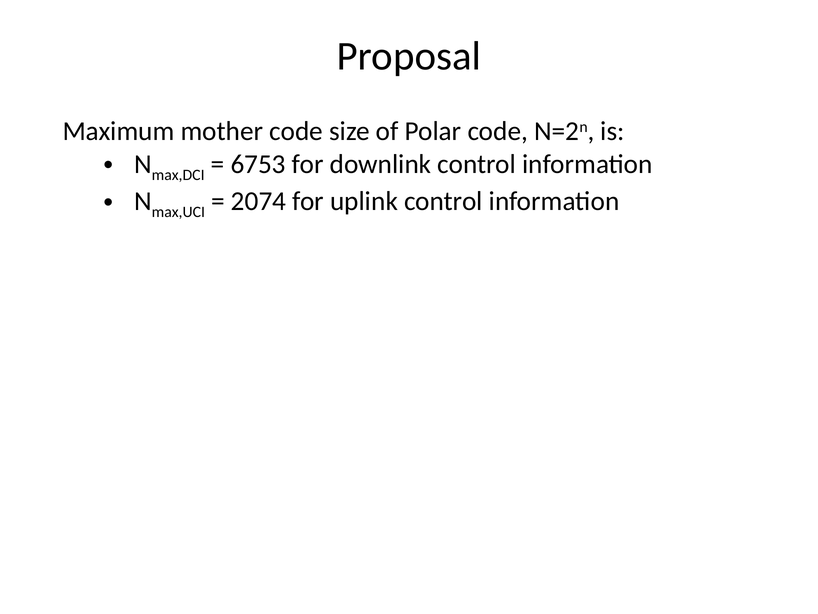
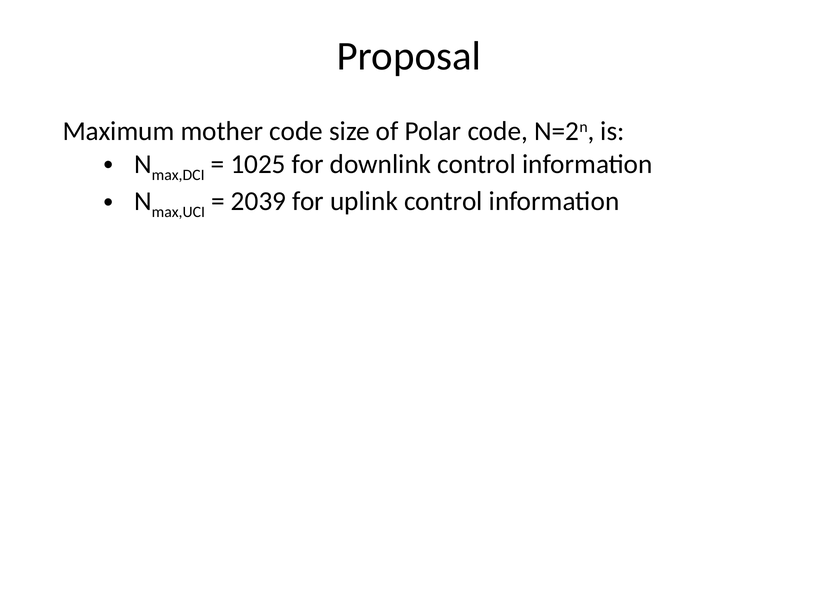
6753: 6753 -> 1025 (258, 164)
2074: 2074 -> 2039 (259, 201)
